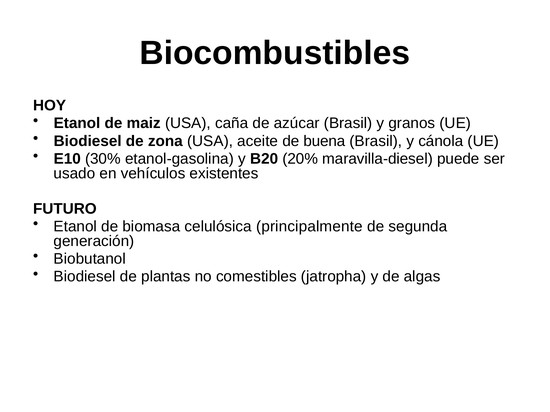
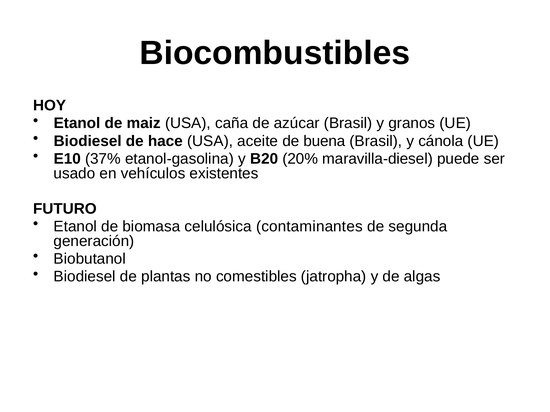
zona: zona -> hace (165, 141)
30%: 30% -> 37% (103, 159)
principalmente: principalmente -> contaminantes (309, 227)
